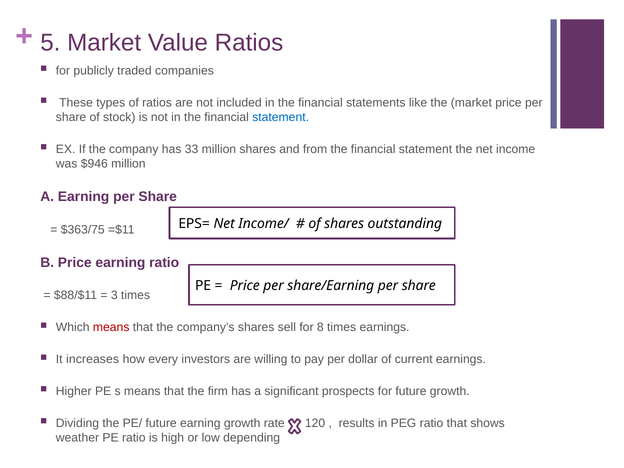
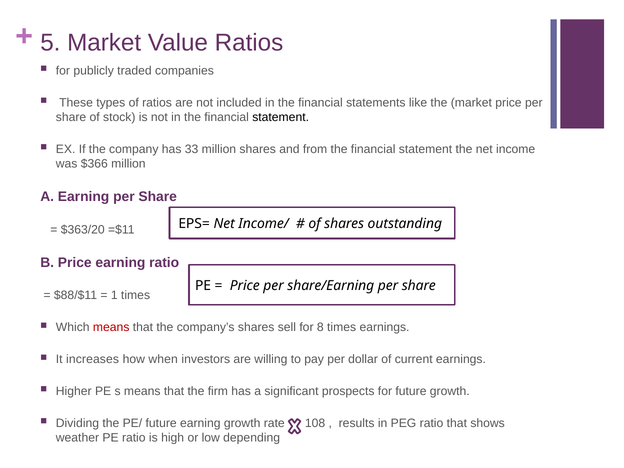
statement colour: blue -> black (281, 117)
$946: $946 -> $366 (94, 164)
$363/75: $363/75 -> $363/20 (83, 230)
3: 3 -> 1 (114, 295)
every: every -> when (163, 359)
120: 120 -> 108 (315, 423)
